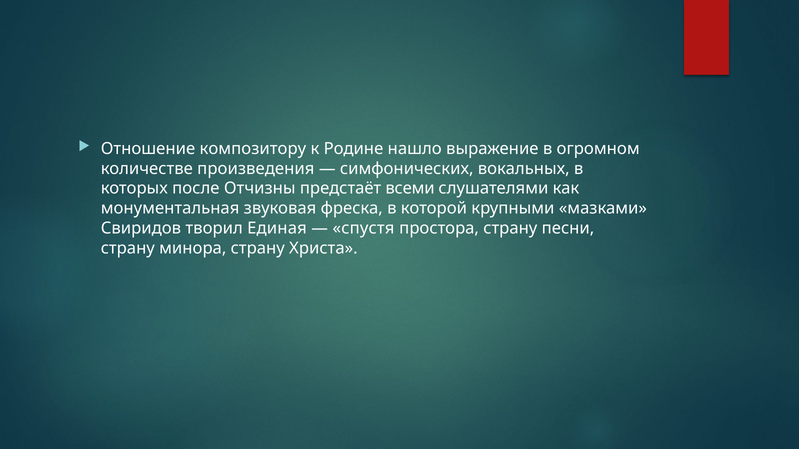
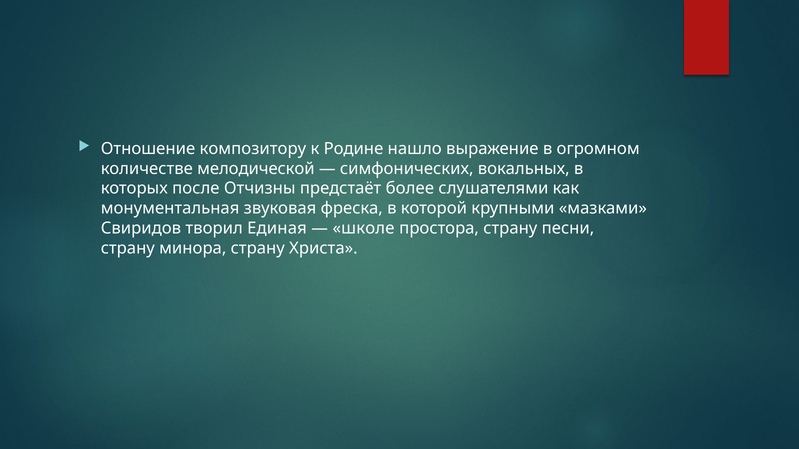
произведения: произведения -> мелодической (256, 169)
всеми: всеми -> более (410, 189)
спустя: спустя -> школе (364, 229)
